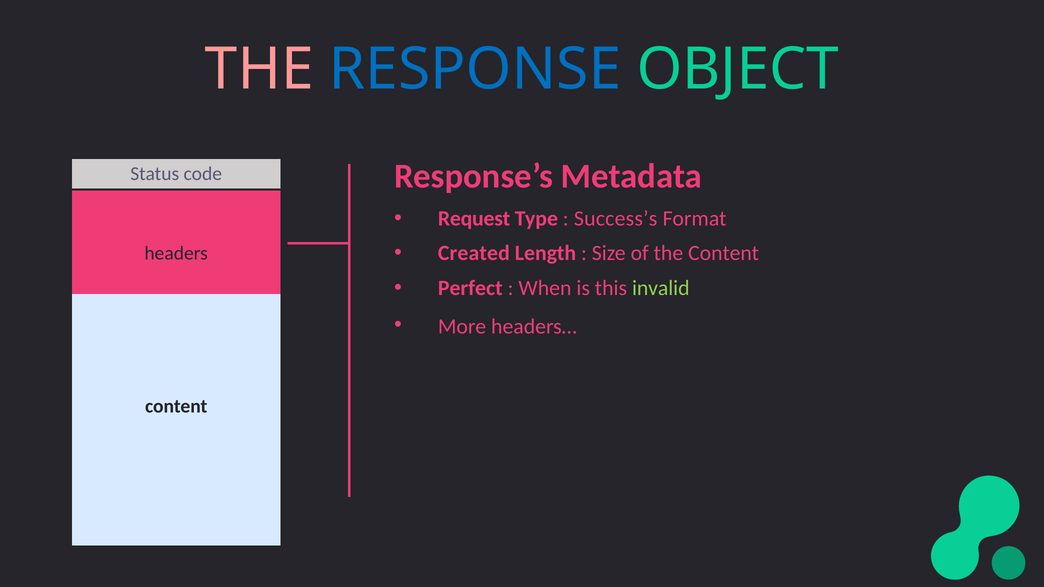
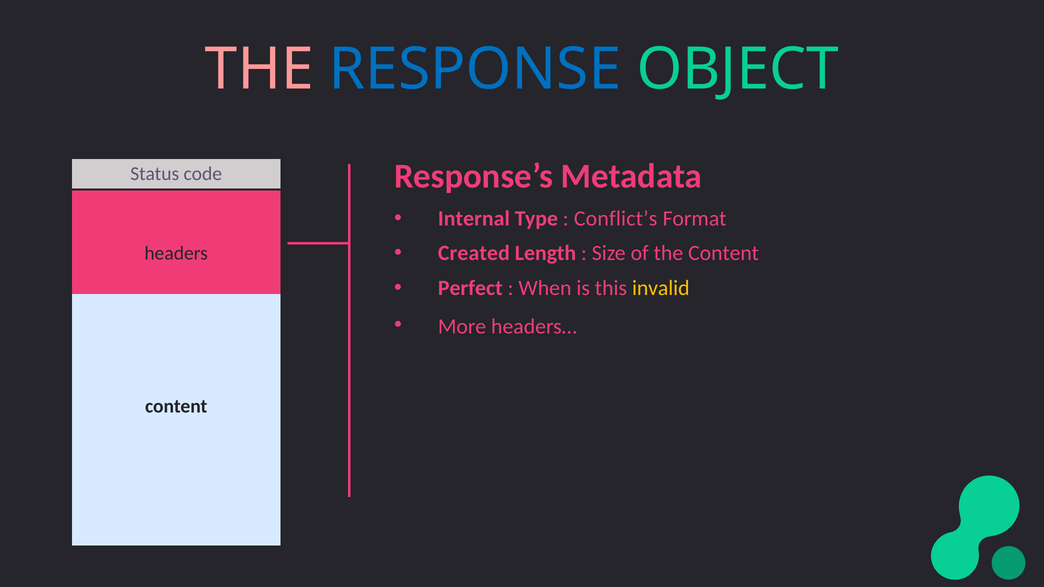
Request: Request -> Internal (474, 219)
Success’s: Success’s -> Conflict’s (616, 219)
invalid colour: light green -> yellow (661, 288)
